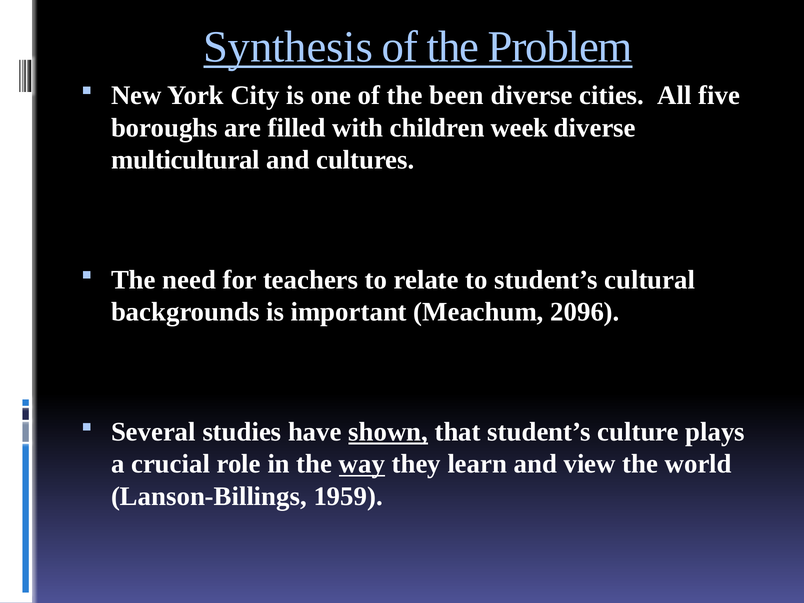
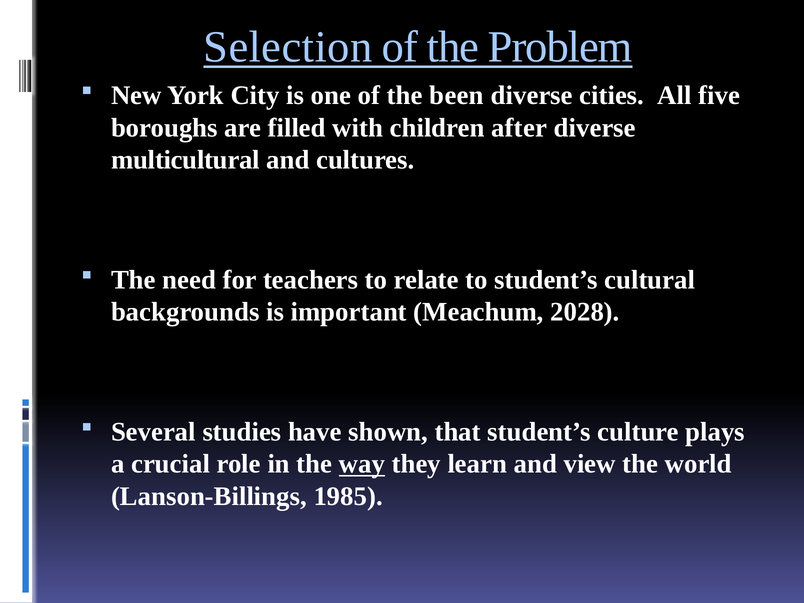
Synthesis: Synthesis -> Selection (288, 47)
week: week -> after (519, 128)
2096: 2096 -> 2028 (585, 312)
shown underline: present -> none (388, 432)
1959: 1959 -> 1985 (348, 496)
